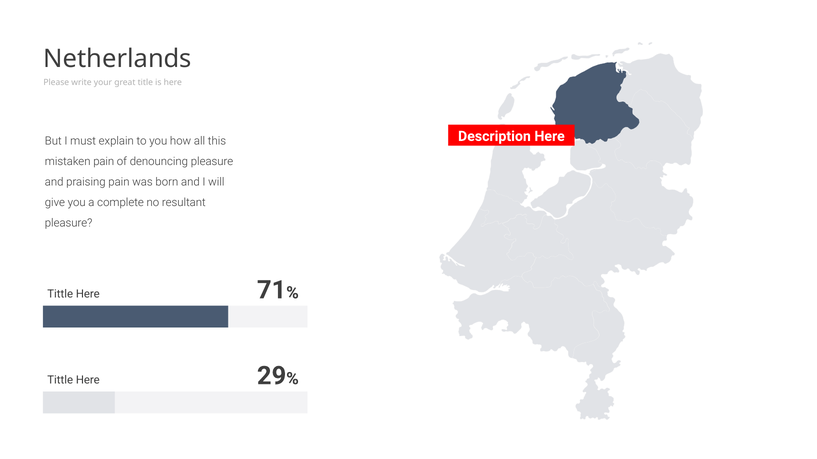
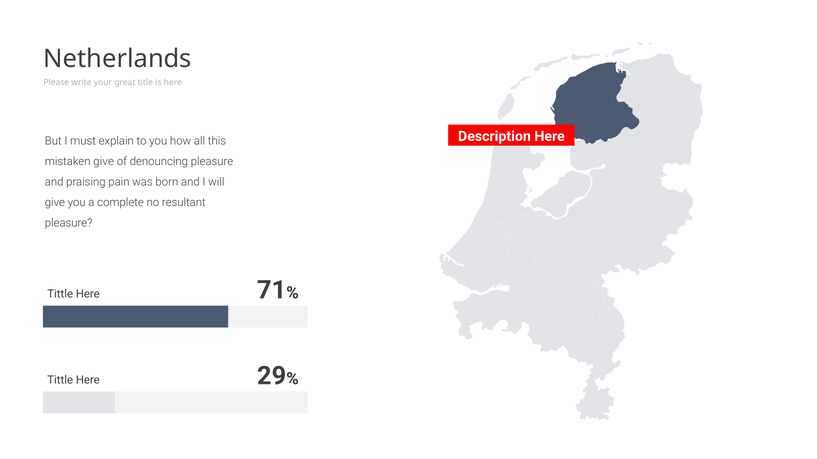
mistaken pain: pain -> give (104, 162)
